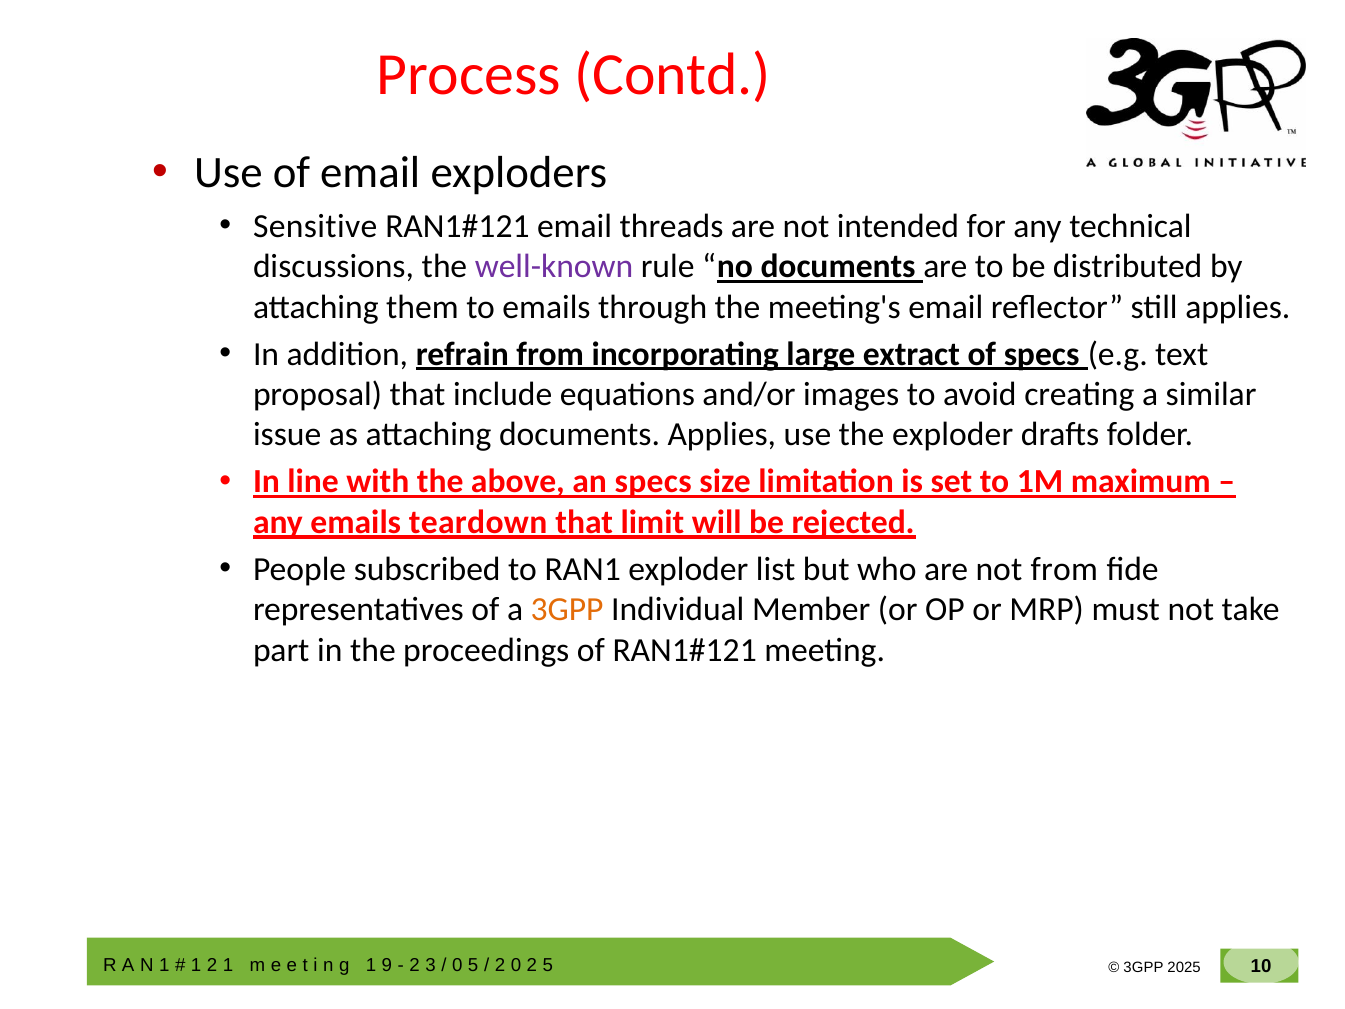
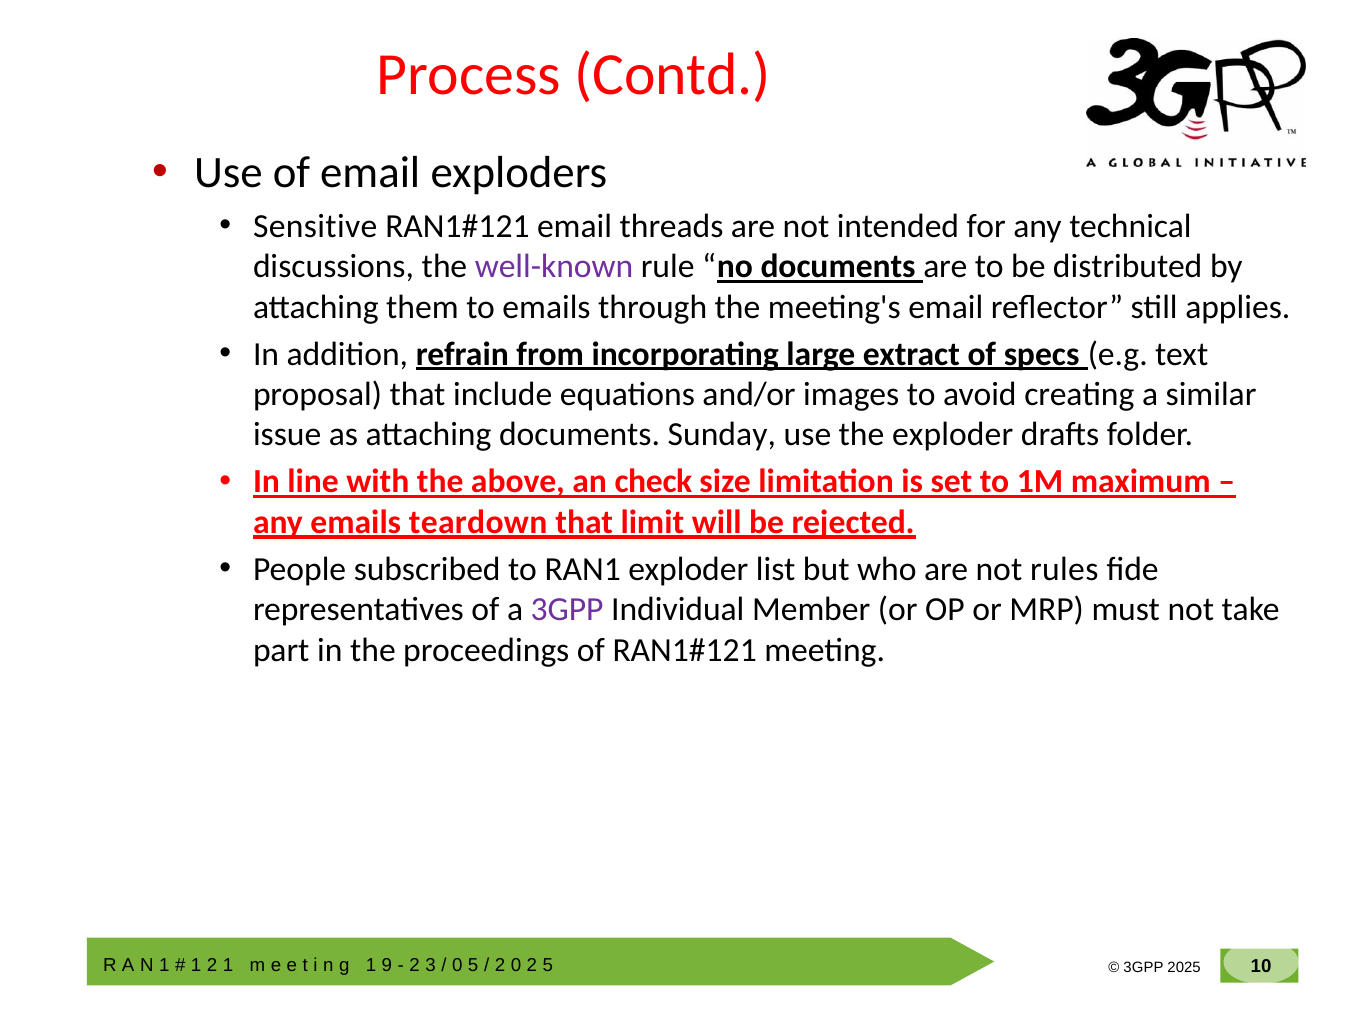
documents Applies: Applies -> Sunday (722, 435)
an specs: specs -> check (653, 482)
not from: from -> rules (1064, 569)
3GPP colour: orange -> purple (567, 609)
